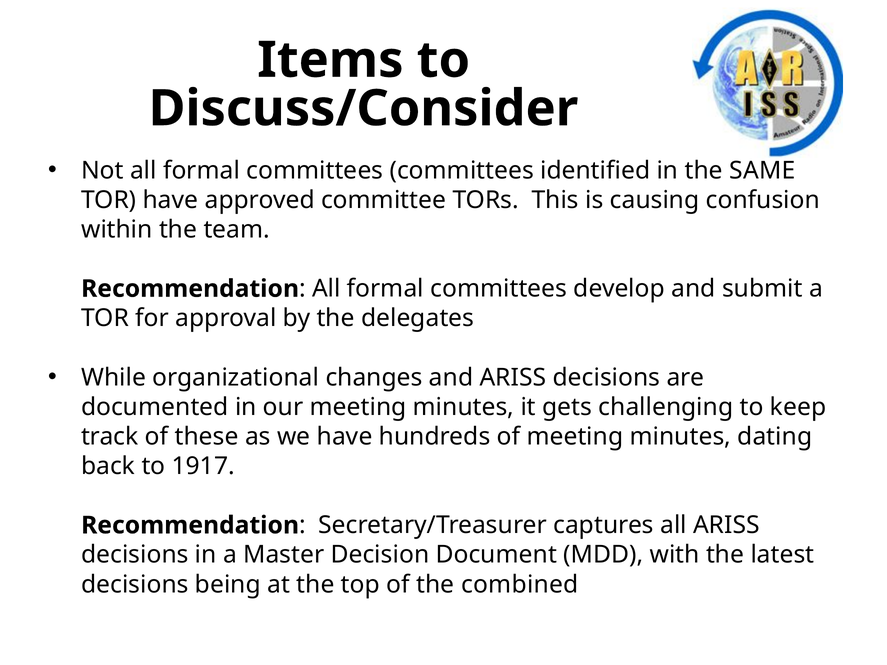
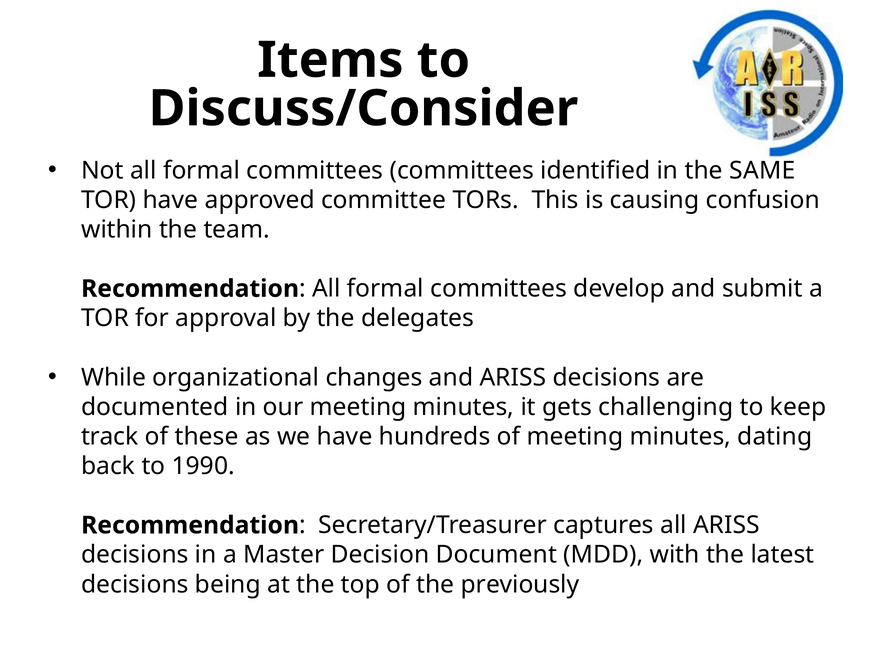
1917: 1917 -> 1990 (203, 466)
combined: combined -> previously (520, 585)
